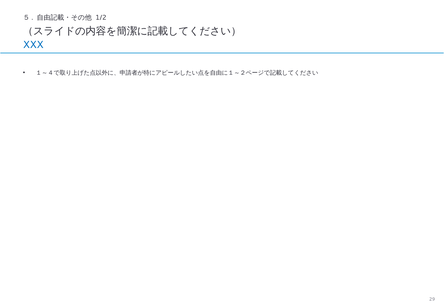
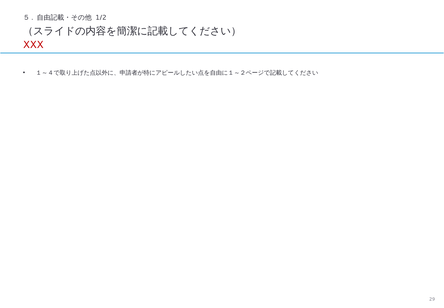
XXX colour: blue -> red (33, 45)
